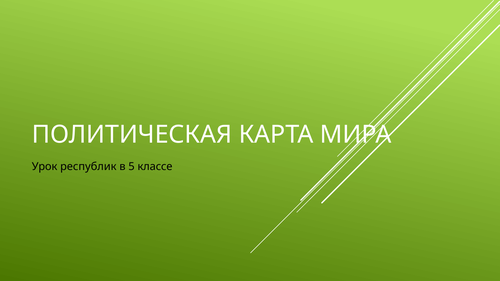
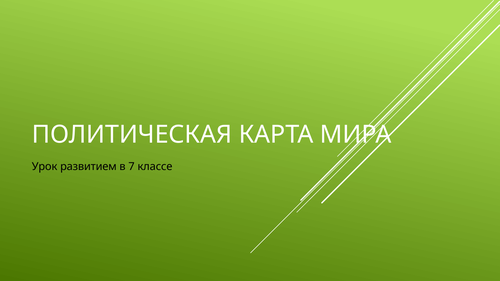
республик: республик -> развитием (88, 167)
5: 5 -> 7 (132, 167)
